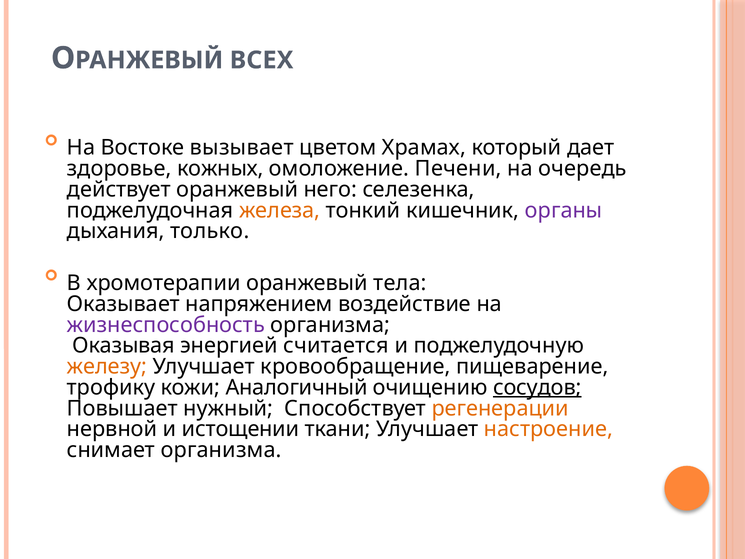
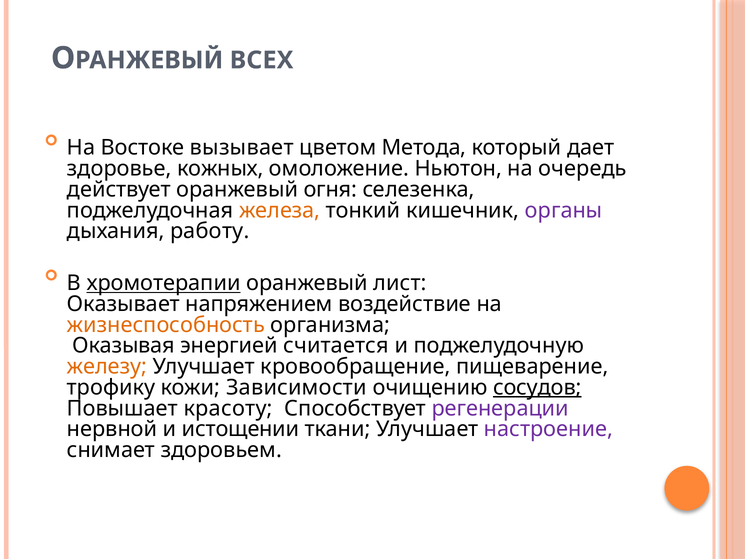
Храмах: Храмах -> Метода (424, 148)
Печени: Печени -> Ньютон (458, 169)
него: него -> огня (330, 189)
только: только -> работу (210, 231)
хромотерапии underline: none -> present (164, 283)
тела: тела -> лист (400, 283)
жизнеспособность colour: purple -> orange (166, 325)
Аналогичный: Аналогичный -> Зависимости (296, 387)
нужный: нужный -> красоту (228, 408)
регенерации colour: orange -> purple (500, 408)
настроение colour: orange -> purple (548, 429)
снимает организма: организма -> здоровьем (221, 450)
